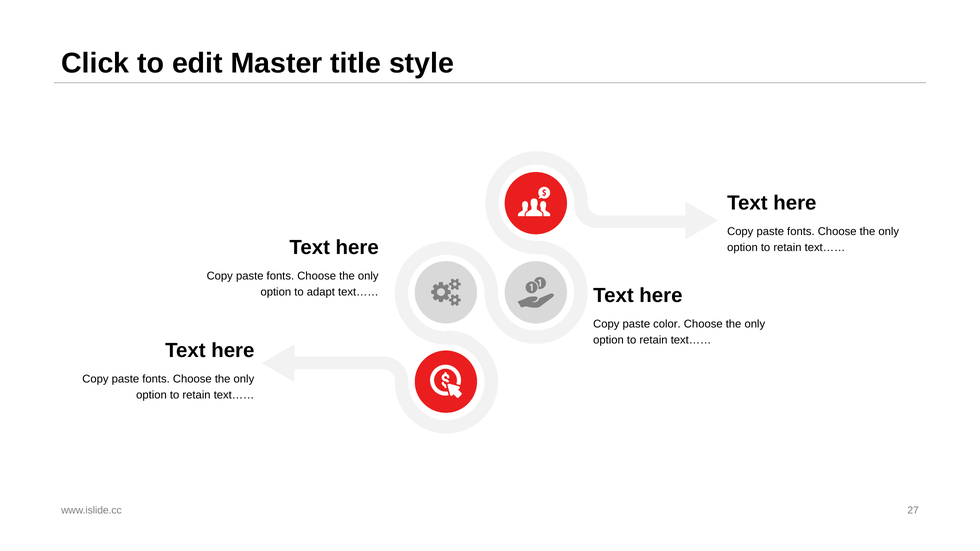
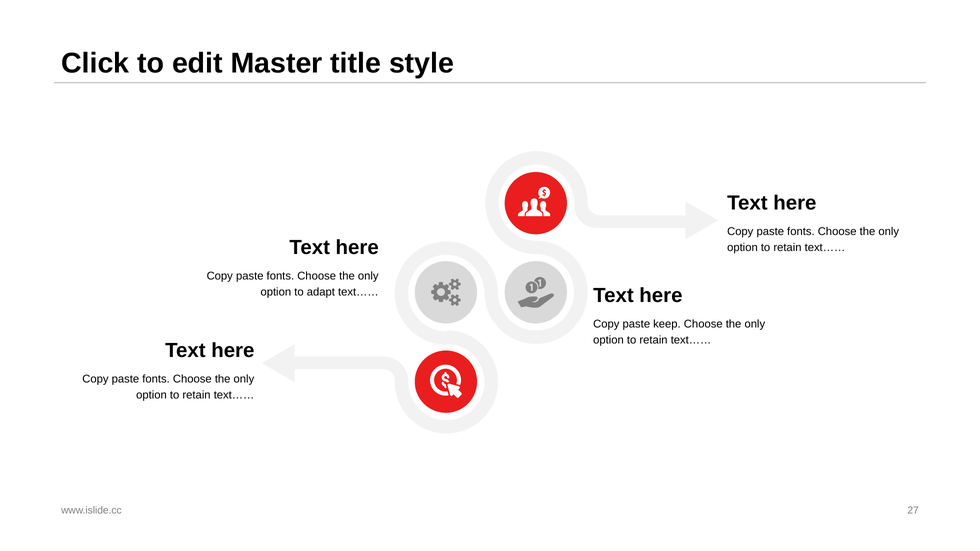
color: color -> keep (667, 324)
